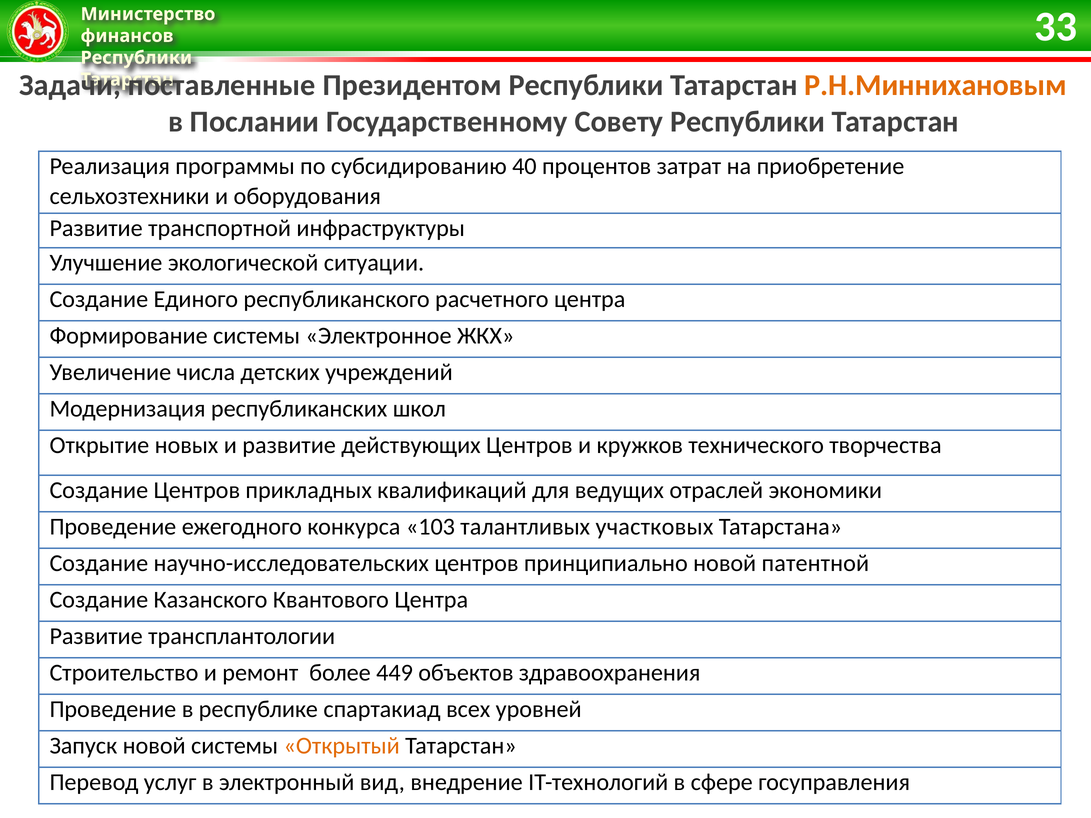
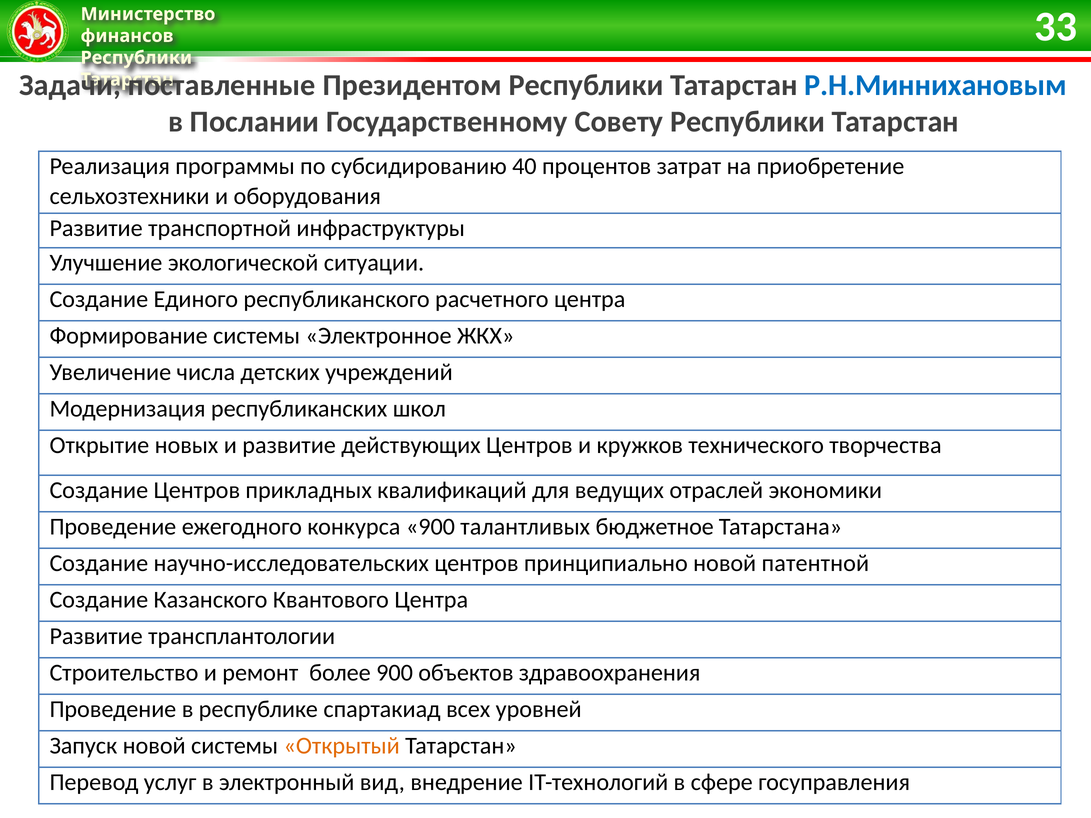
Р.Н.Миннихановым colour: orange -> blue (936, 85)
конкурса 103: 103 -> 900 (430, 527)
участковых: участковых -> бюджетное (655, 527)
более 449: 449 -> 900 (395, 673)
